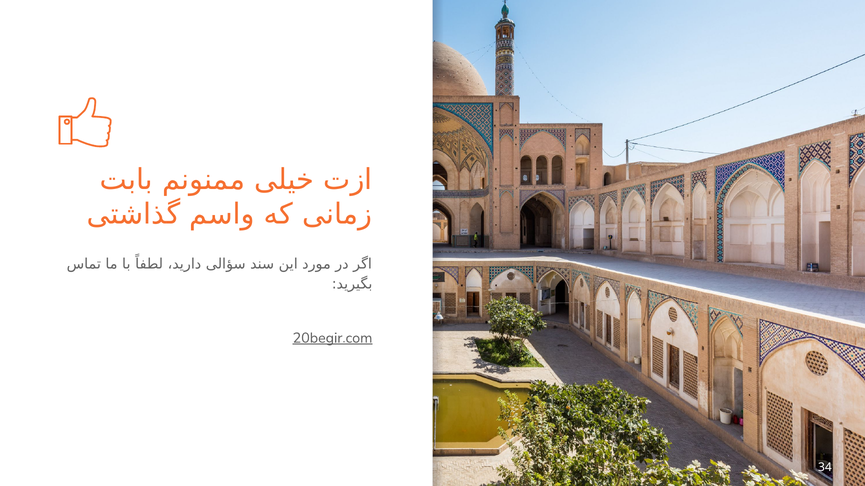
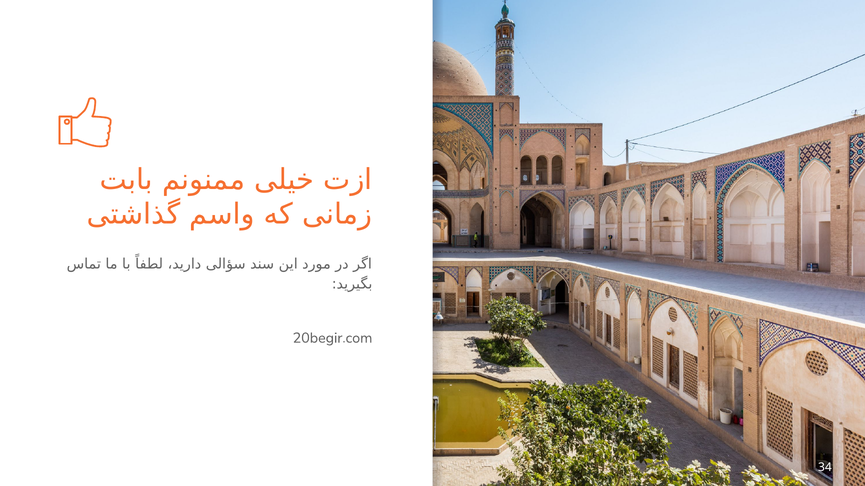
20begir.com underline: present -> none (333, 338)
